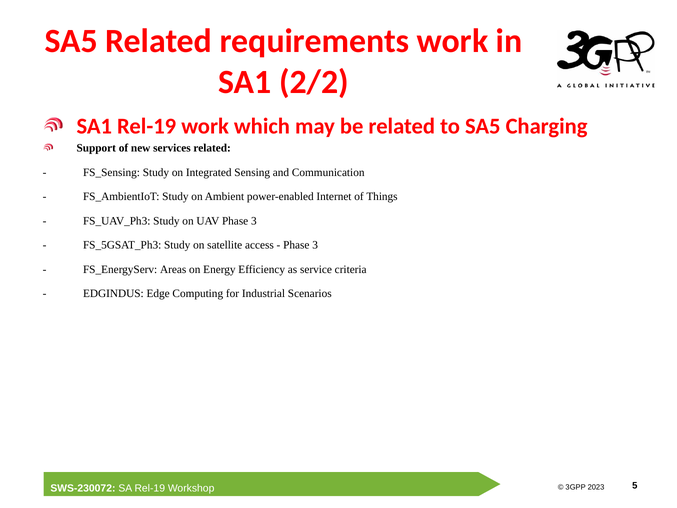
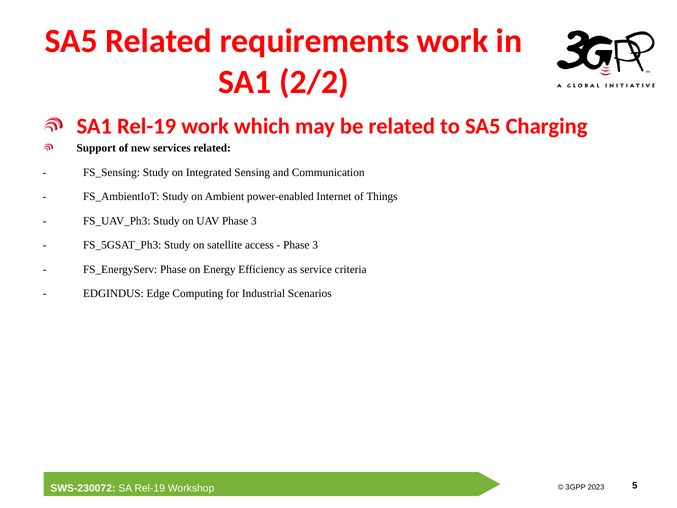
FS_EnergyServ Areas: Areas -> Phase (173, 269)
